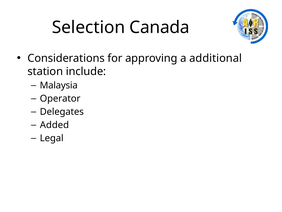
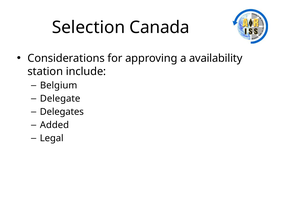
additional: additional -> availability (216, 58)
Malaysia: Malaysia -> Belgium (59, 85)
Operator: Operator -> Delegate (60, 98)
